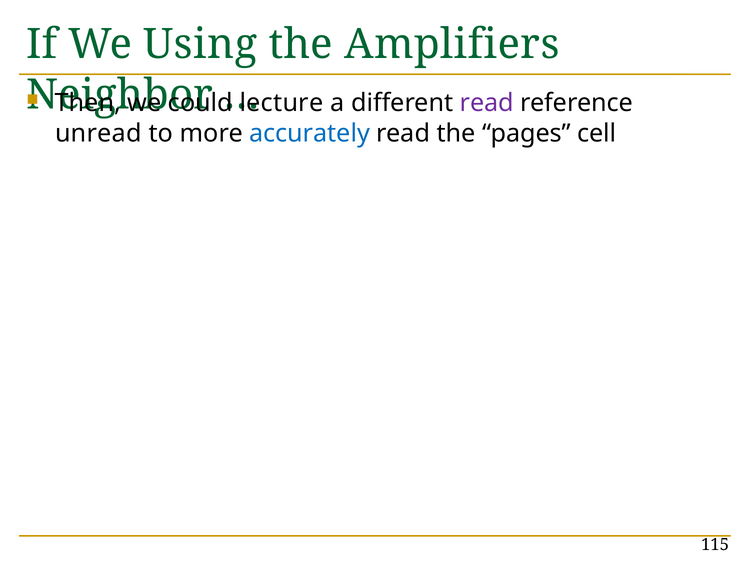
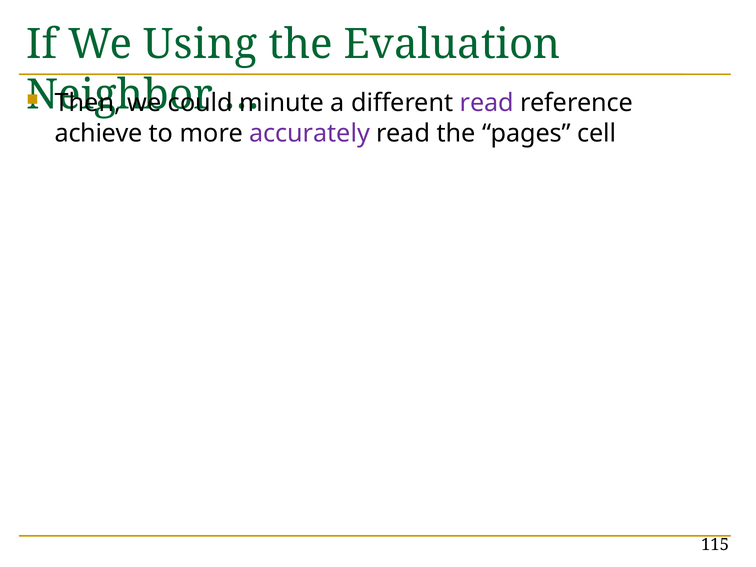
Amplifiers: Amplifiers -> Evaluation (452, 45)
lecture: lecture -> minute (282, 103)
unread: unread -> achieve (99, 133)
accurately colour: blue -> purple (310, 133)
